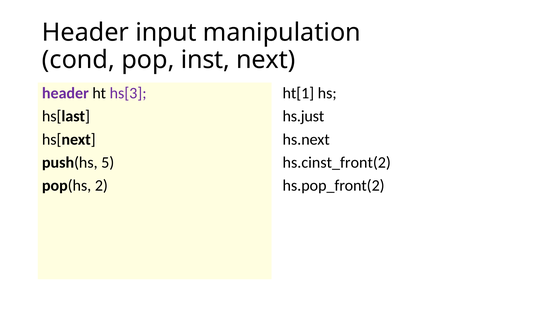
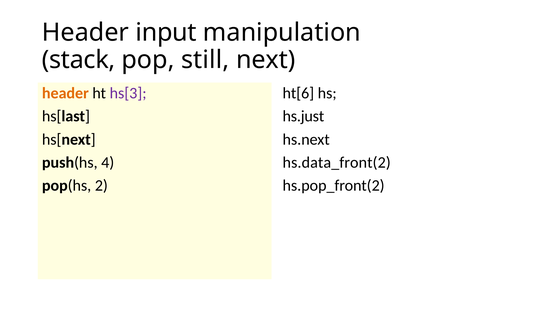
cond: cond -> stack (79, 60)
inst: inst -> still (205, 60)
header colour: purple -> orange (65, 93)
ht[1: ht[1 -> ht[6 (298, 93)
5: 5 -> 4 (108, 162)
hs.cinst_front(2: hs.cinst_front(2 -> hs.data_front(2 (337, 162)
